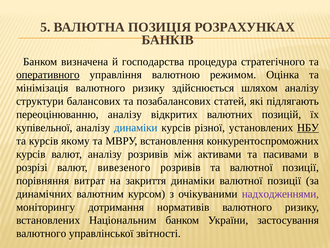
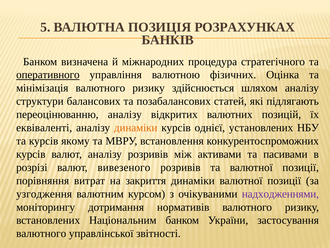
господарства: господарства -> міжнародних (153, 61)
режимом: режимом -> фізичних (233, 75)
купівельної: купівельної -> еквіваленті (44, 127)
динаміки colour: blue -> orange (136, 127)
різної: різної -> однієї (210, 127)
НБУ underline: present -> none (308, 127)
динамічних: динамічних -> узгодження (44, 193)
